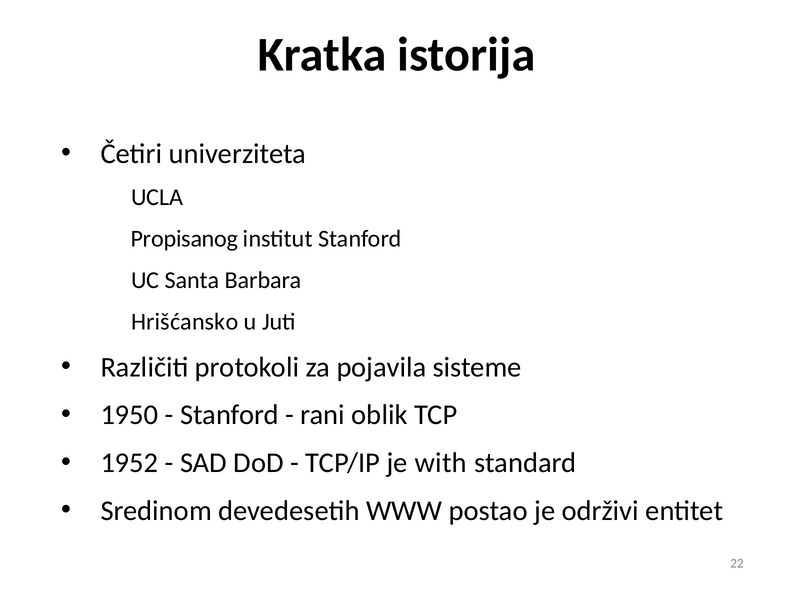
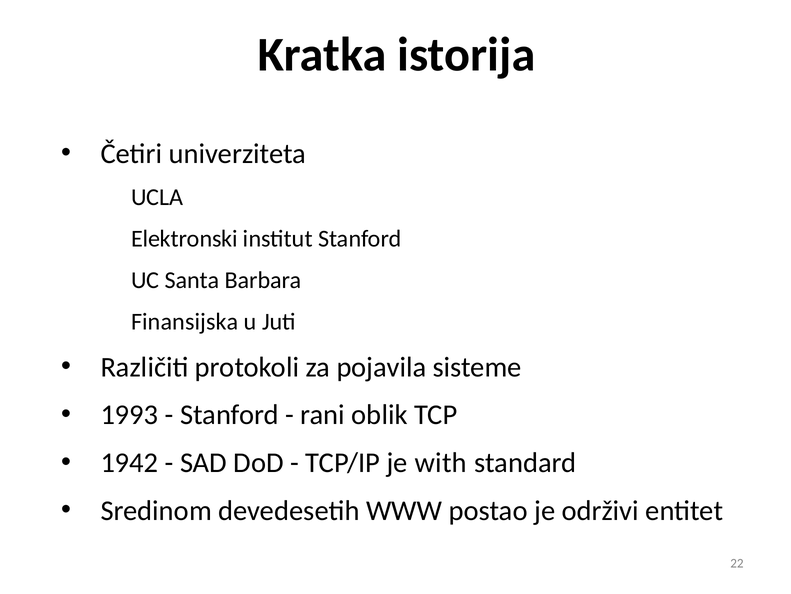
Propisanog: Propisanog -> Elektronski (184, 239)
Hrišćansko: Hrišćansko -> Finansijska (185, 321)
1950: 1950 -> 1993 (129, 415)
1952: 1952 -> 1942 (129, 462)
